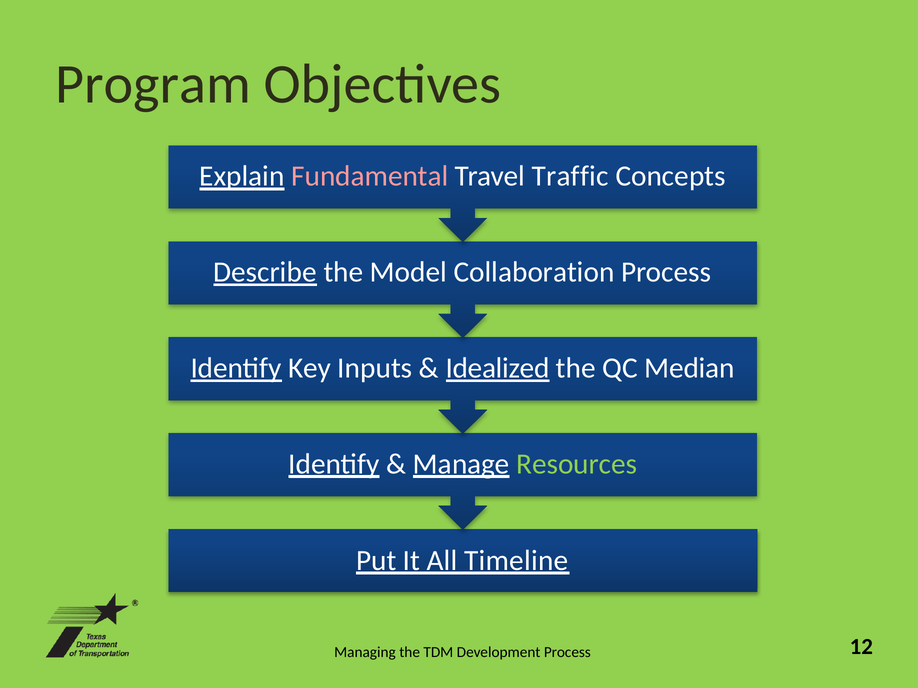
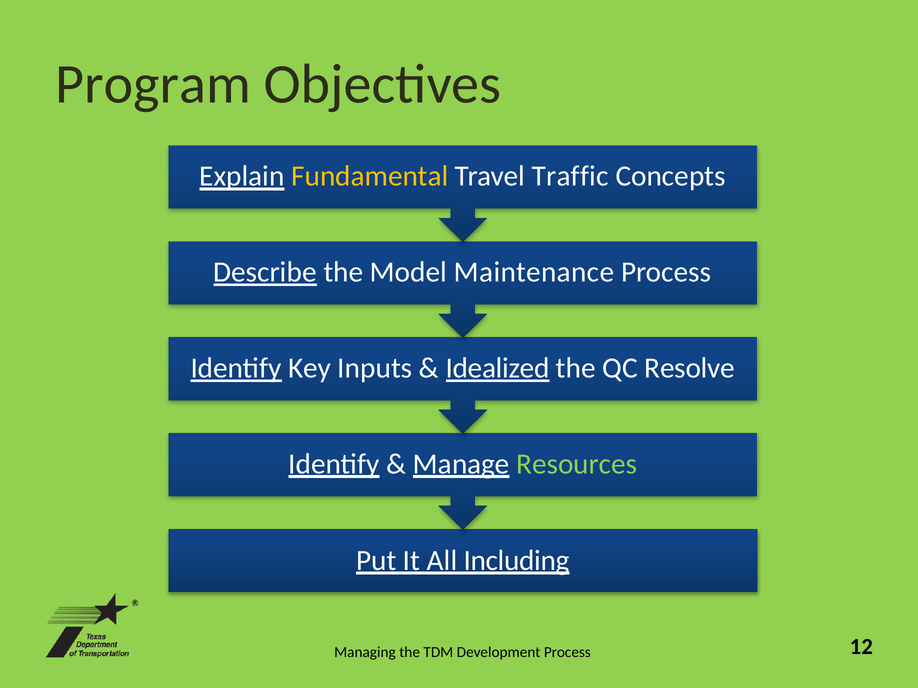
Fundamental colour: pink -> yellow (370, 176)
Collaboration: Collaboration -> Maintenance (534, 272)
Median: Median -> Resolve (690, 368)
Timeline: Timeline -> Including (517, 561)
